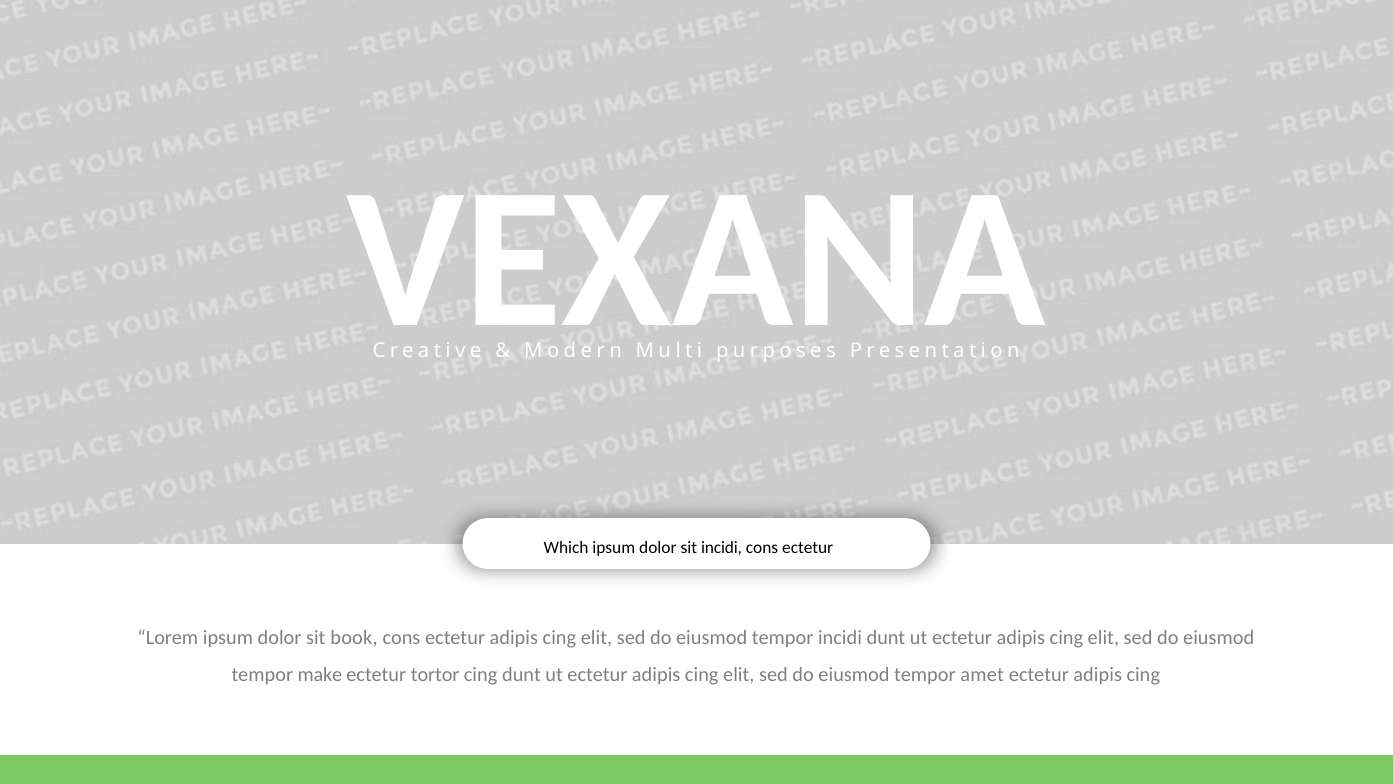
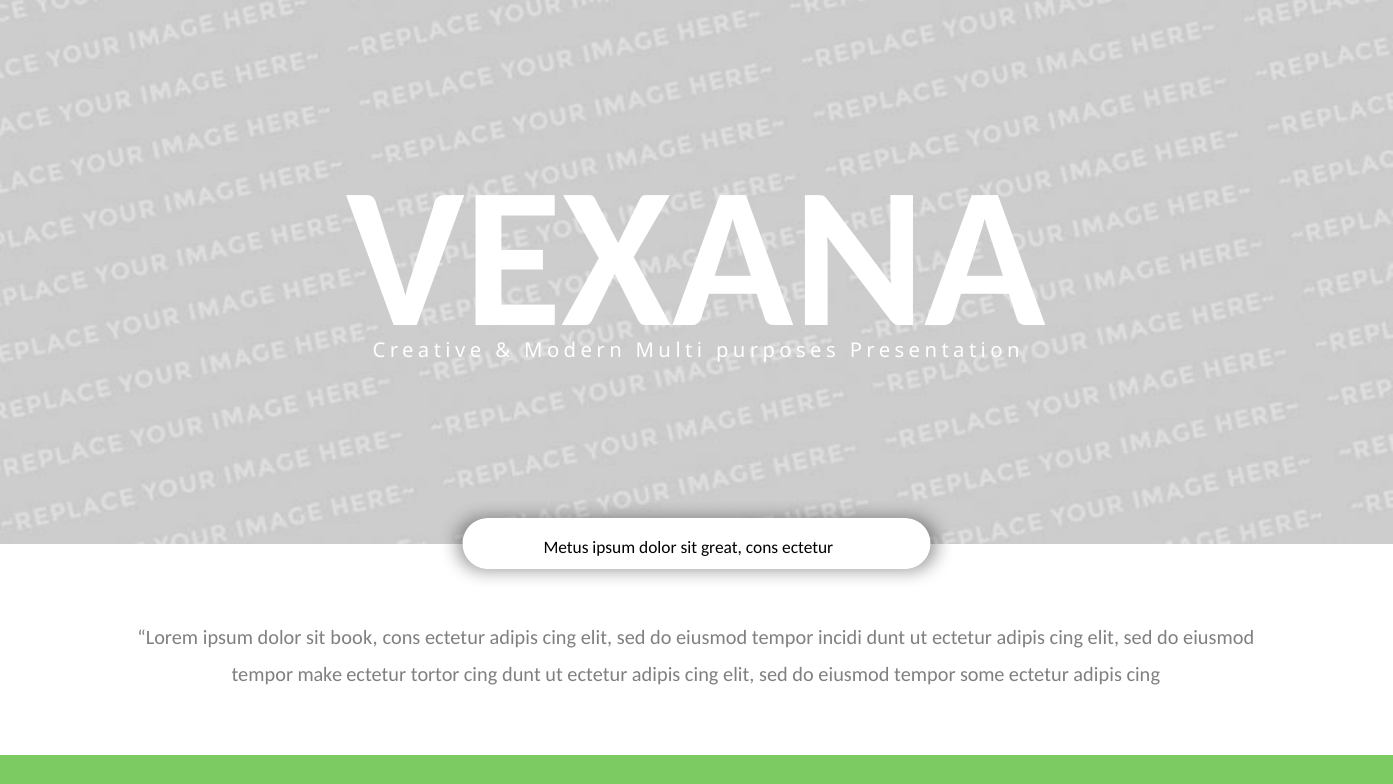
Which: Which -> Metus (566, 547)
sit incidi: incidi -> great (722, 547)
amet: amet -> some (982, 674)
